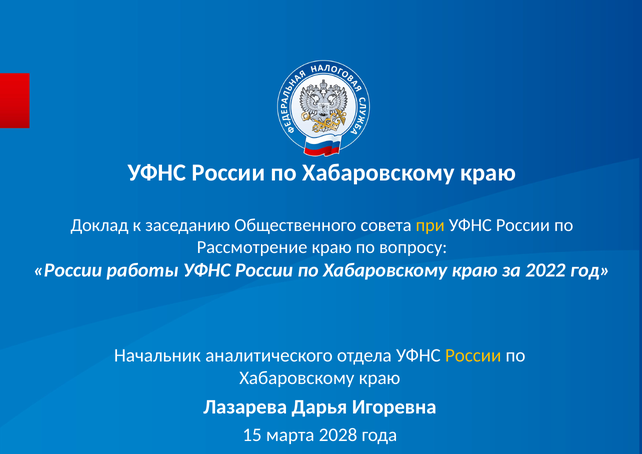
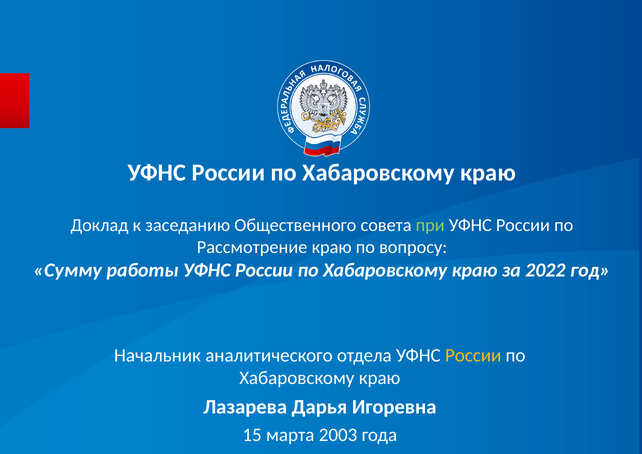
при colour: yellow -> light green (430, 225)
России: России -> Сумму (68, 270)
2028: 2028 -> 2003 (338, 435)
